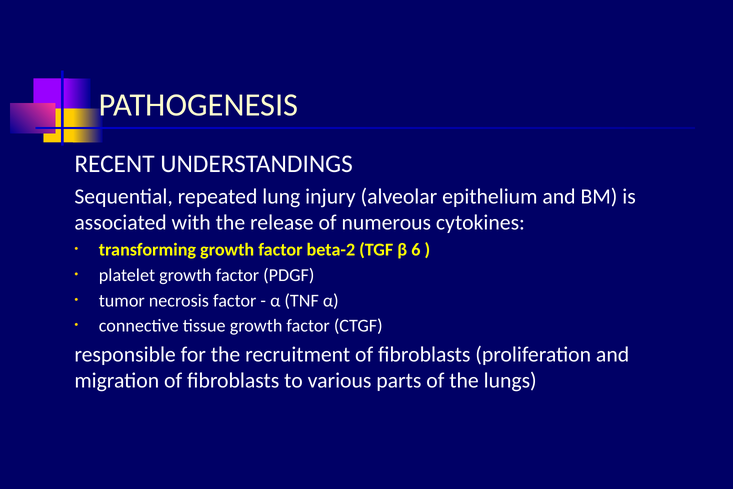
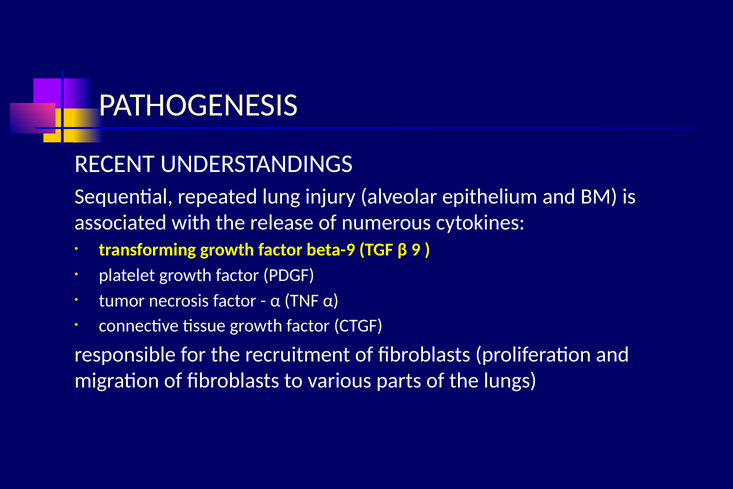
beta-2: beta-2 -> beta-9 (331, 250)
6: 6 -> 9 (416, 250)
